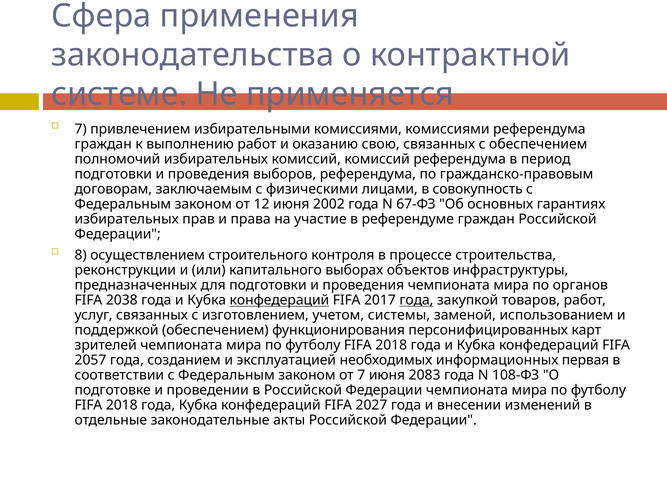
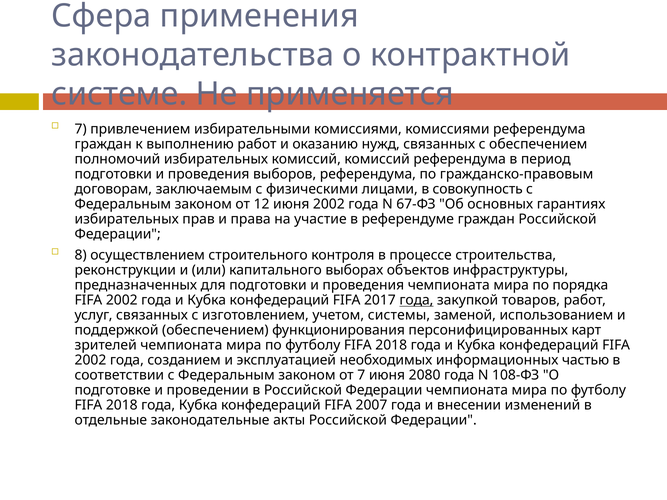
свою: свою -> нужд (381, 144)
органов: органов -> порядка (580, 285)
2038: 2038 -> 2002 (122, 300)
конфедераций underline: present -> none (279, 300)
2057: 2057 -> 2002 (90, 360)
первая: первая -> частью (586, 360)
2083: 2083 -> 2080 (425, 375)
2027: 2027 -> 2007 (371, 406)
